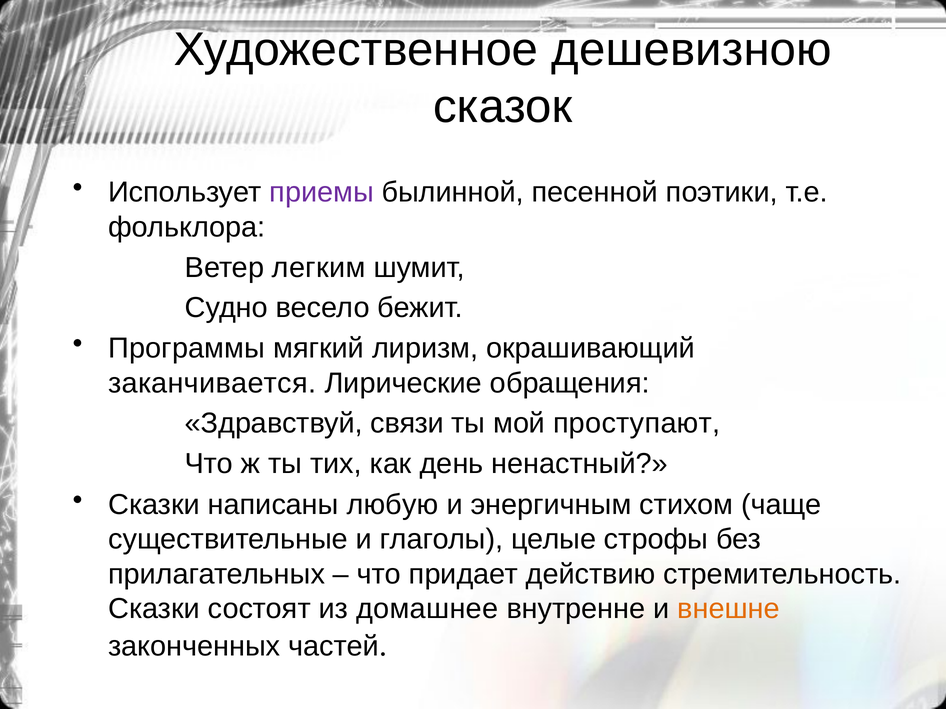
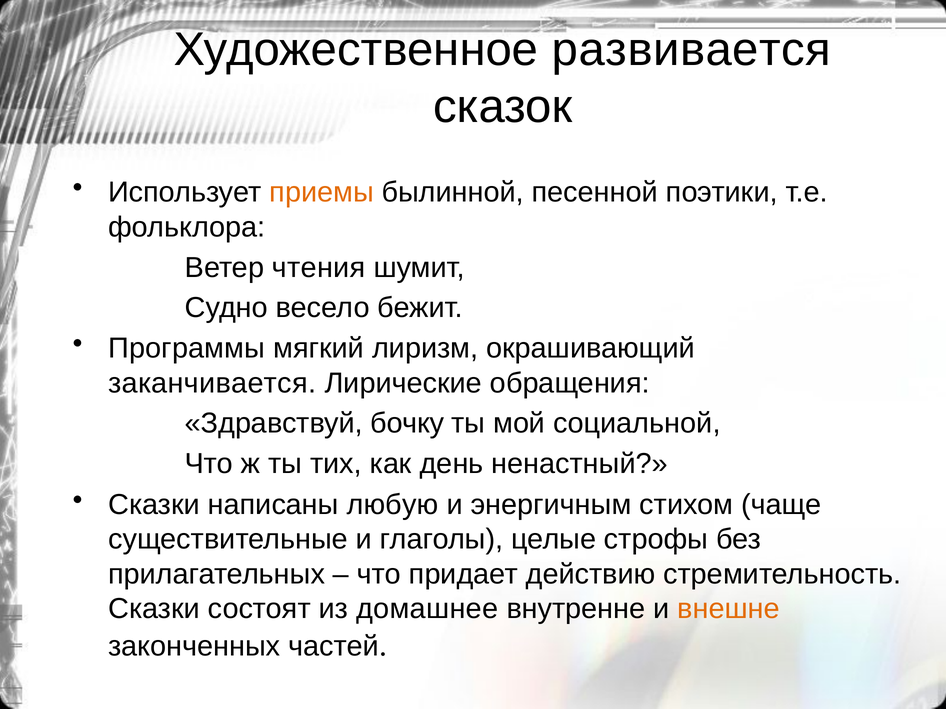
дешевизною: дешевизною -> развивается (691, 50)
приемы colour: purple -> orange (322, 193)
легким: легким -> чтения (319, 268)
связи: связи -> бочку (407, 424)
проступают: проступают -> социальной (637, 424)
